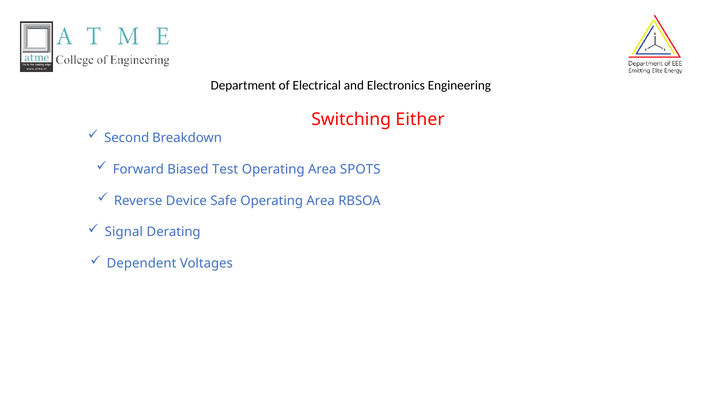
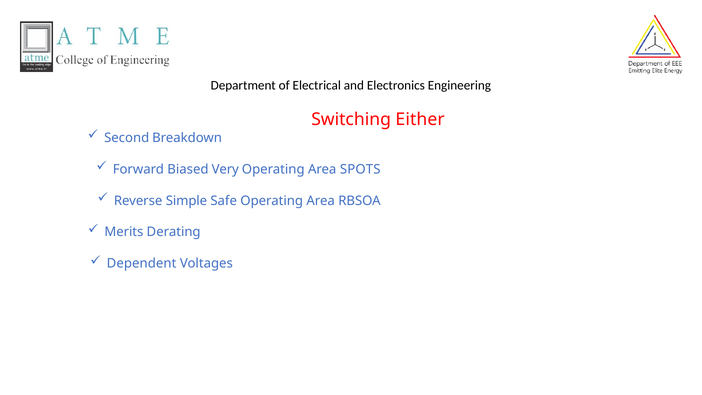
Test: Test -> Very (225, 169)
Device: Device -> Simple (186, 201)
Signal: Signal -> Merits (124, 232)
